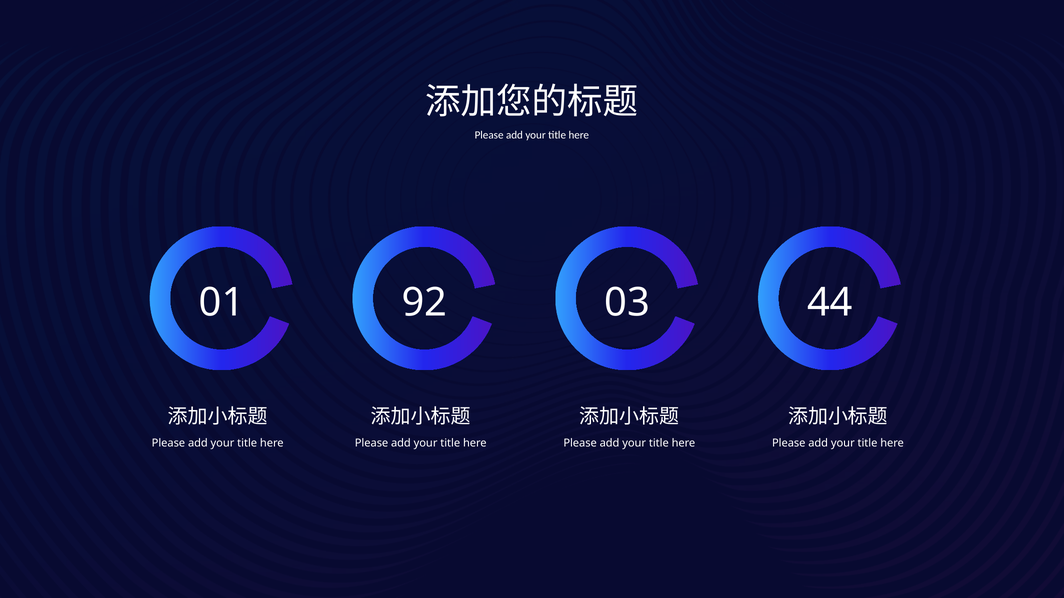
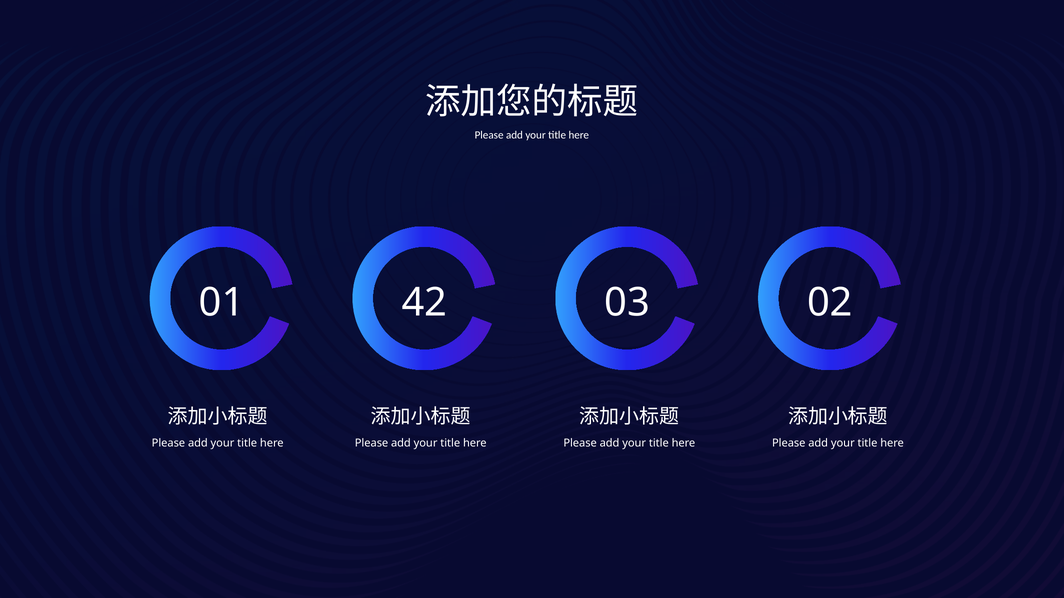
92: 92 -> 42 (424, 303)
44: 44 -> 02 (830, 303)
